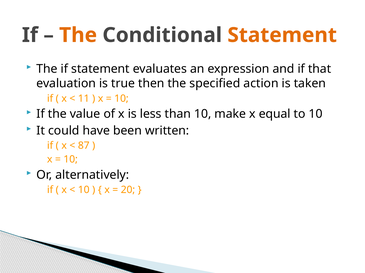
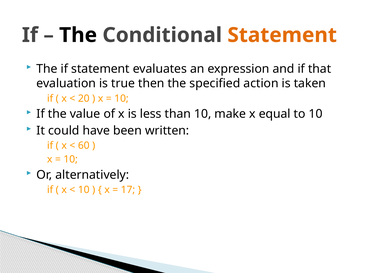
The colour: orange -> black (78, 35)
11: 11 -> 20 (84, 99)
87: 87 -> 60 (84, 146)
20: 20 -> 17 (128, 190)
